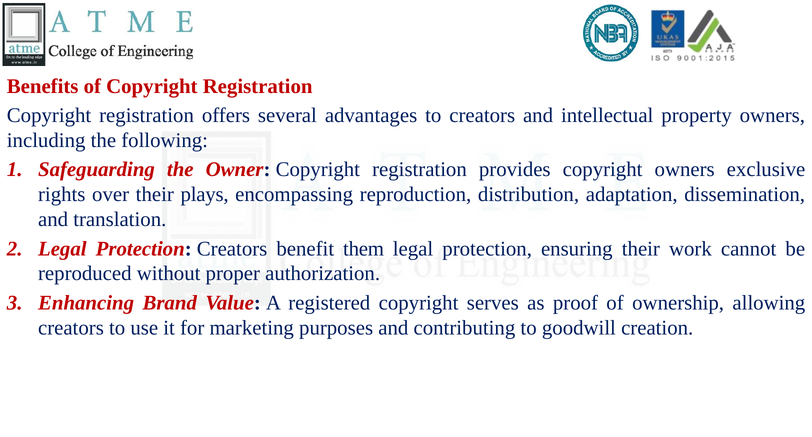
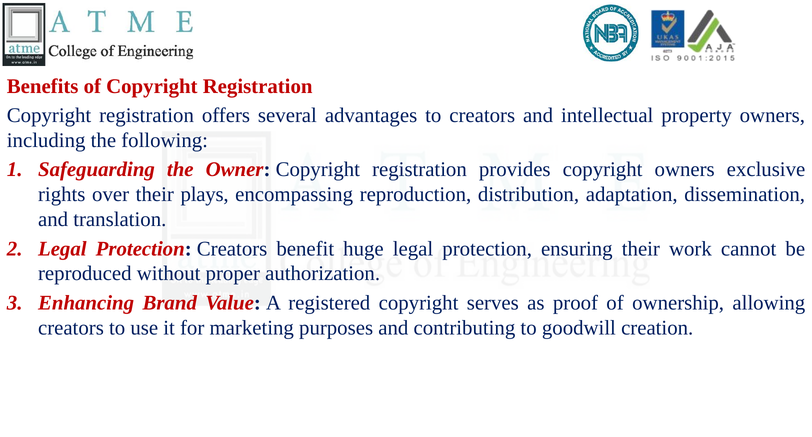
them: them -> huge (363, 249)
